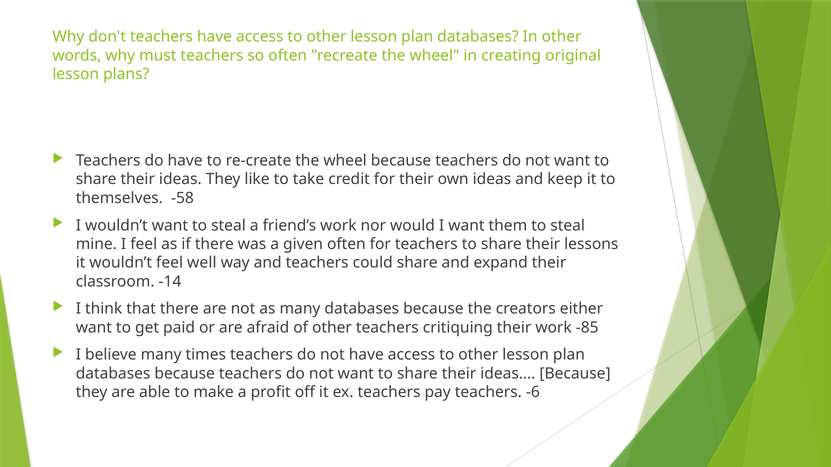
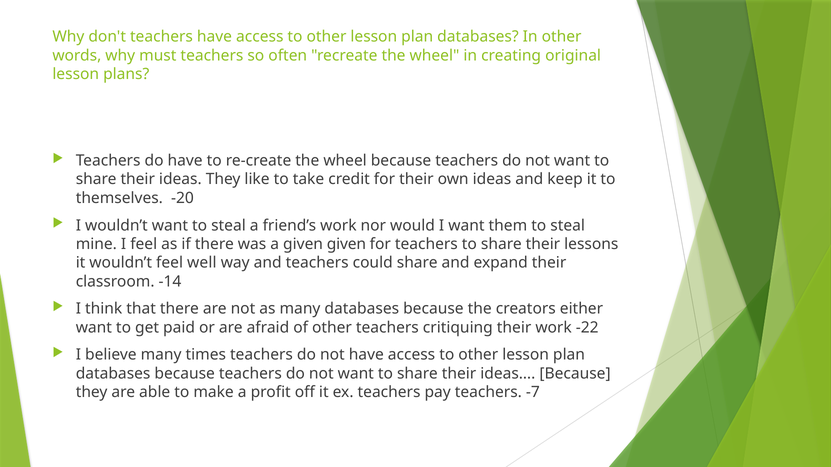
-58: -58 -> -20 (182, 198)
given often: often -> given (346, 244)
-85: -85 -> -22 (587, 328)
-6: -6 -> -7 (533, 392)
